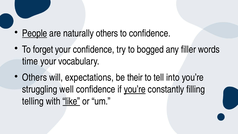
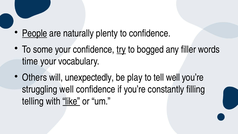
naturally others: others -> plenty (107, 33)
forget: forget -> some (43, 49)
try underline: none -> present (121, 49)
expectations: expectations -> unexpectedly (89, 77)
their: their -> play (135, 77)
tell into: into -> well (173, 77)
you’re underline: present -> none (135, 89)
